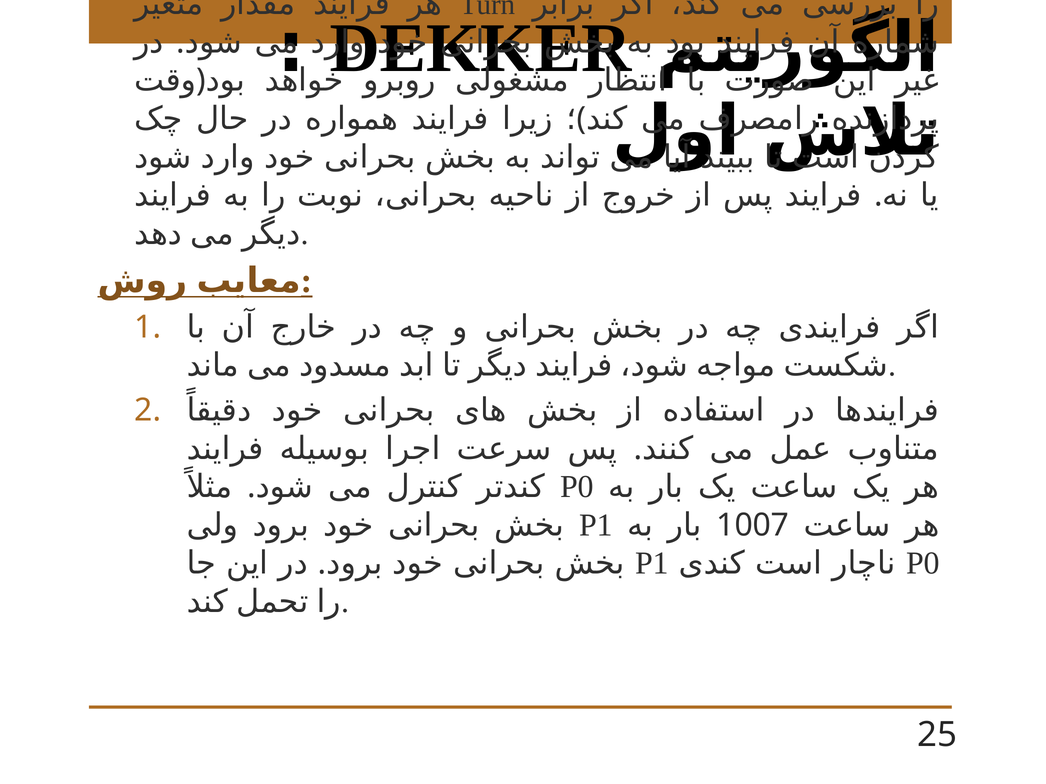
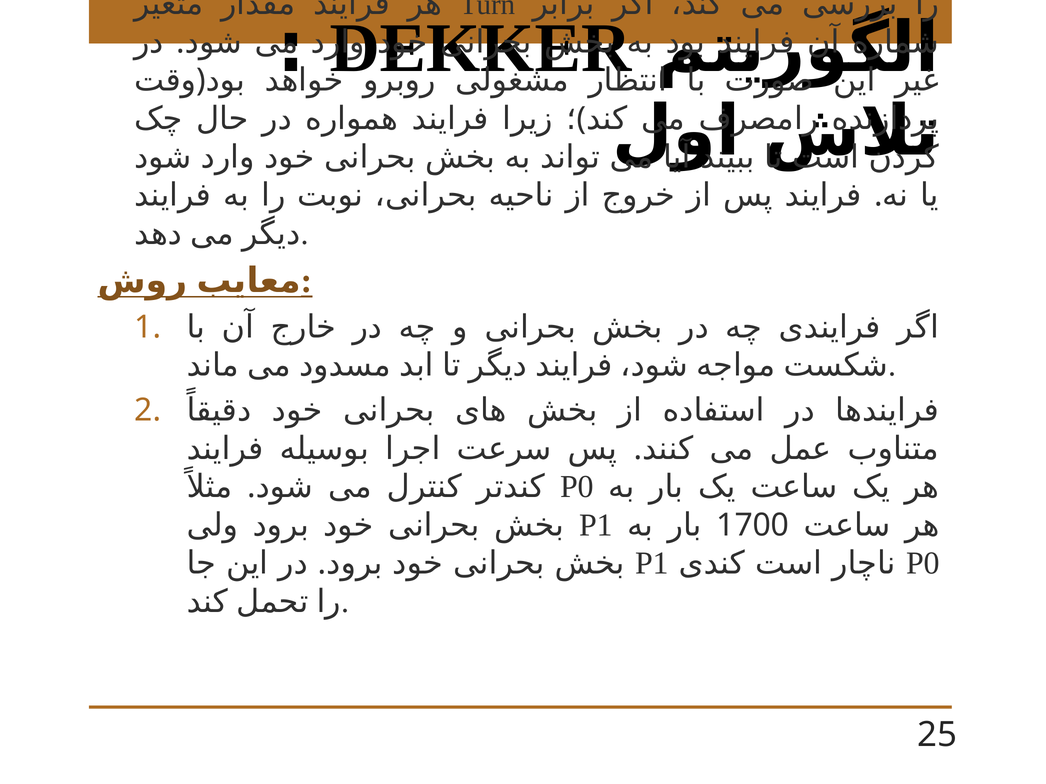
1007: 1007 -> 1700 (753, 525)
